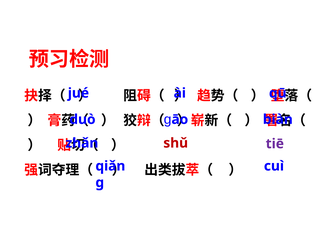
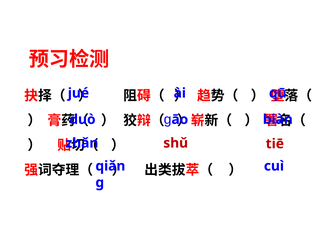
tiē colour: purple -> red (275, 144)
